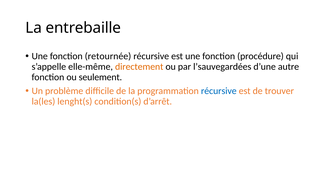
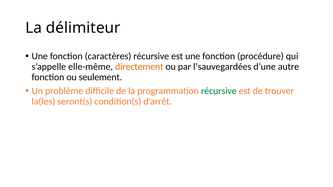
entrebaille: entrebaille -> délimiteur (83, 28)
retournée: retournée -> caractères (108, 56)
récursive colour: blue -> green (219, 91)
lenght(s: lenght(s -> seront(s (75, 102)
